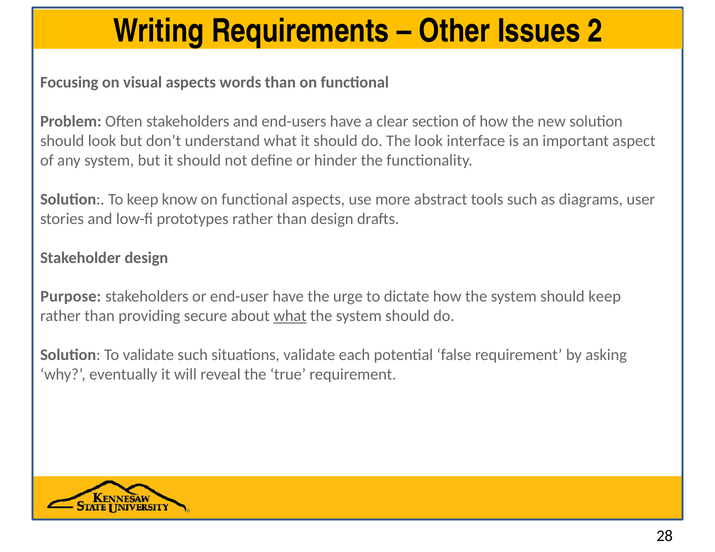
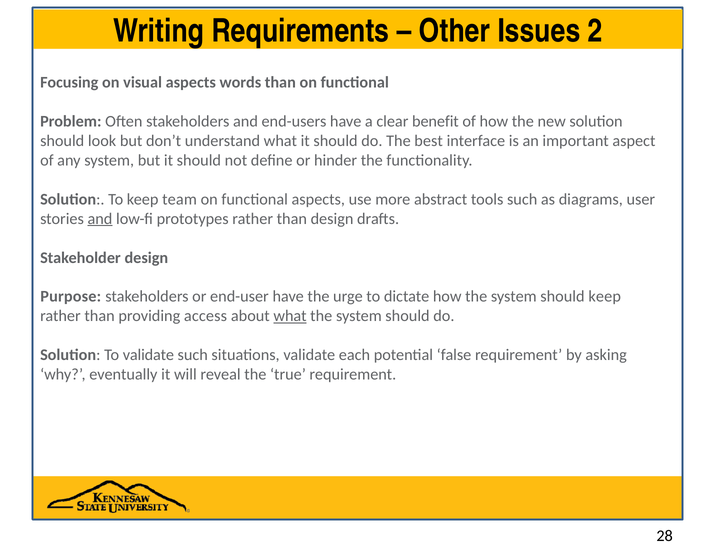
section: section -> benefit (435, 121)
The look: look -> best (429, 141)
know: know -> team (179, 199)
and underline: none -> present (100, 219)
secure: secure -> access (206, 316)
